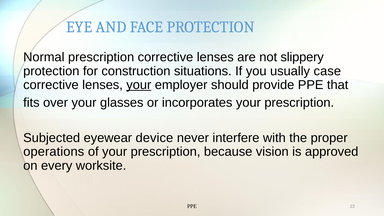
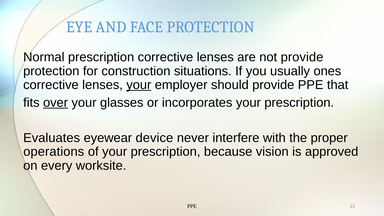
not slippery: slippery -> provide (302, 57)
case: case -> ones (327, 71)
over underline: none -> present (56, 103)
Subjected: Subjected -> Evaluates (52, 138)
